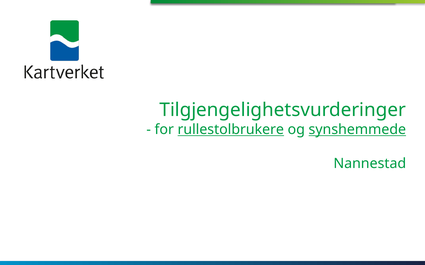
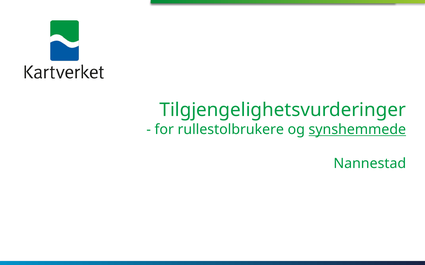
rullestolbrukere underline: present -> none (231, 130)
